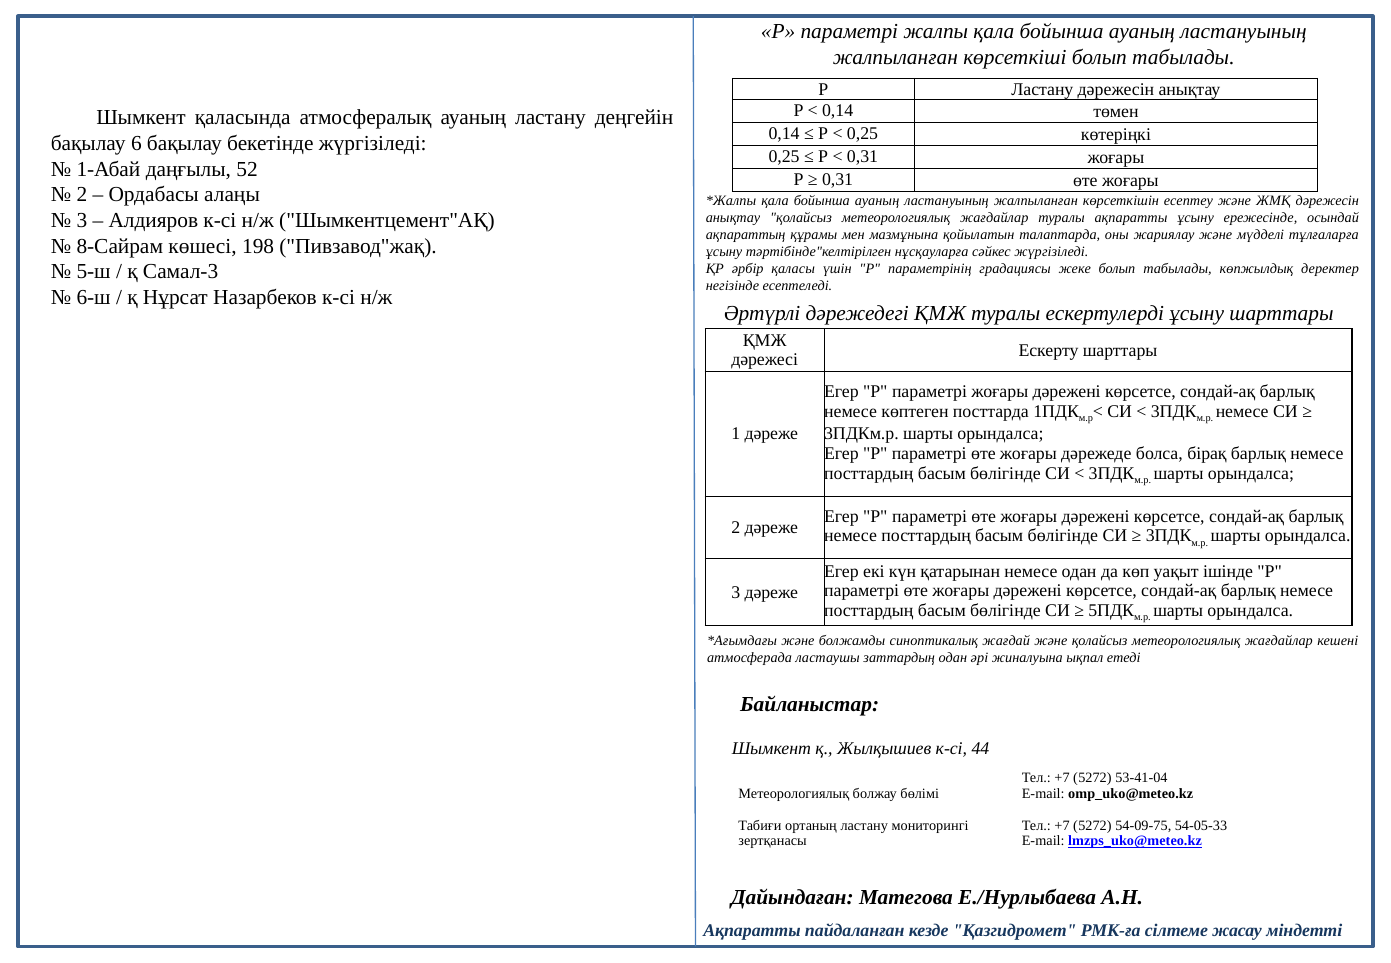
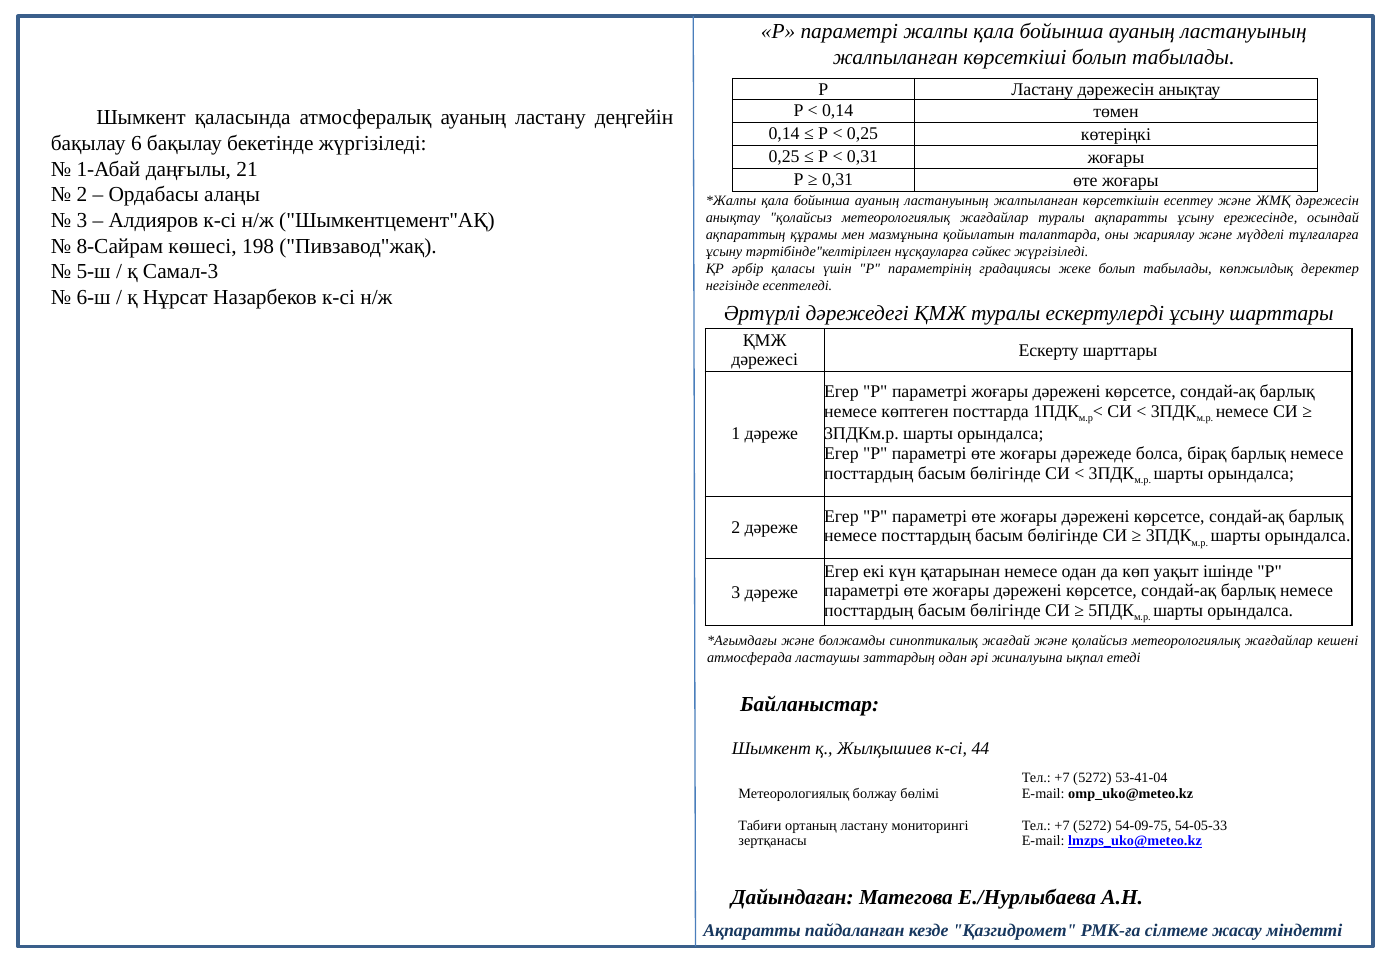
52: 52 -> 21 (247, 169)
